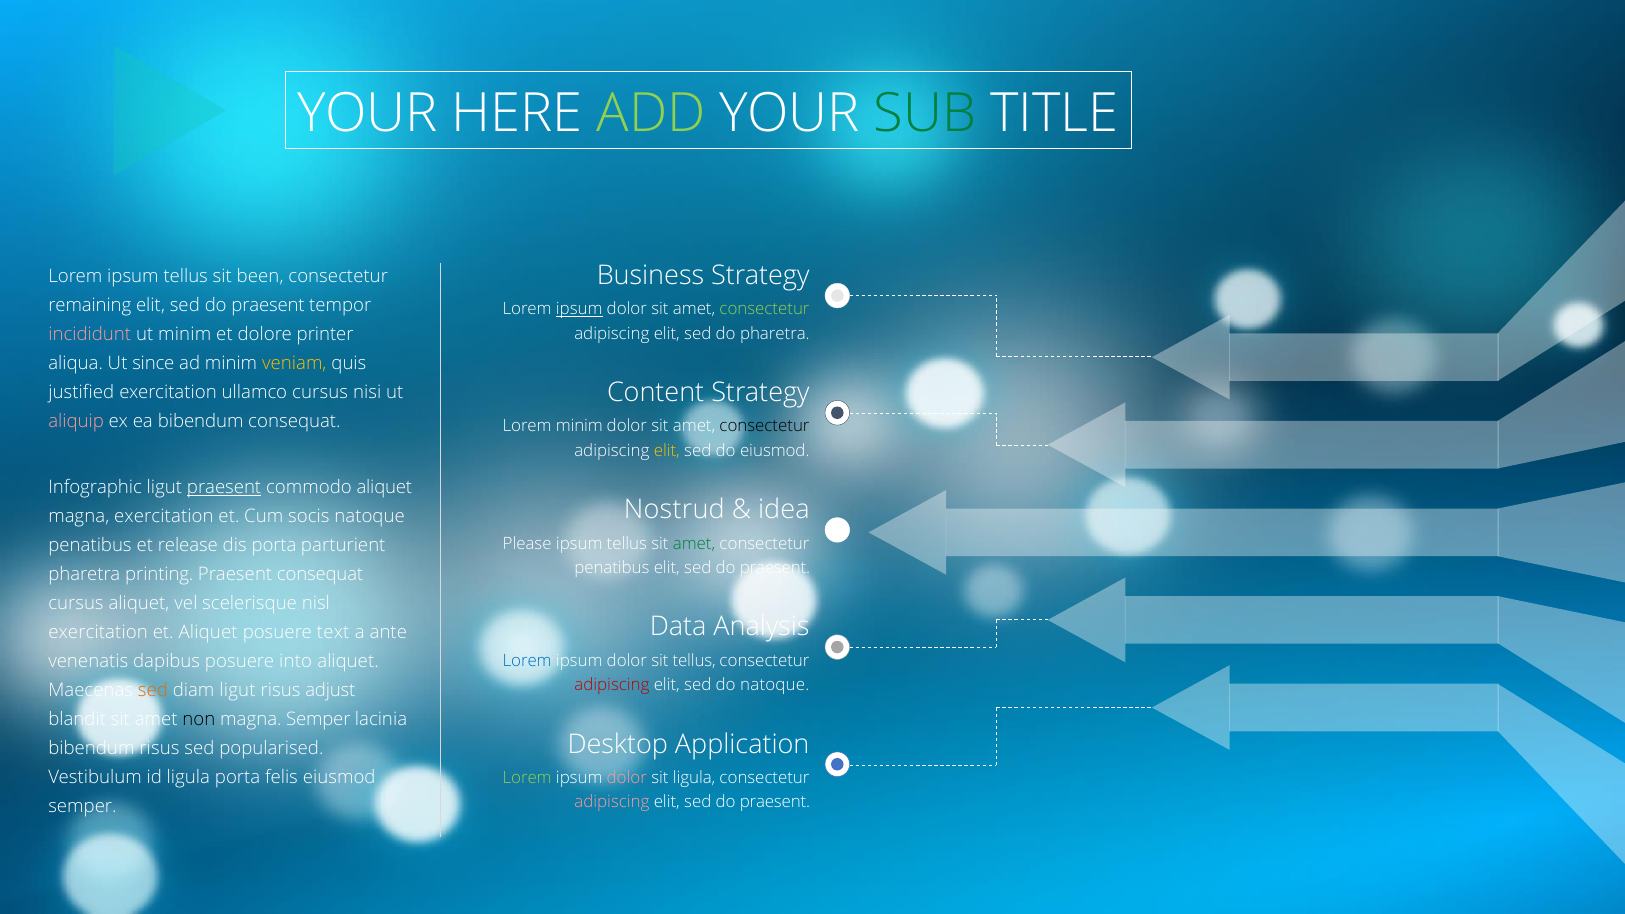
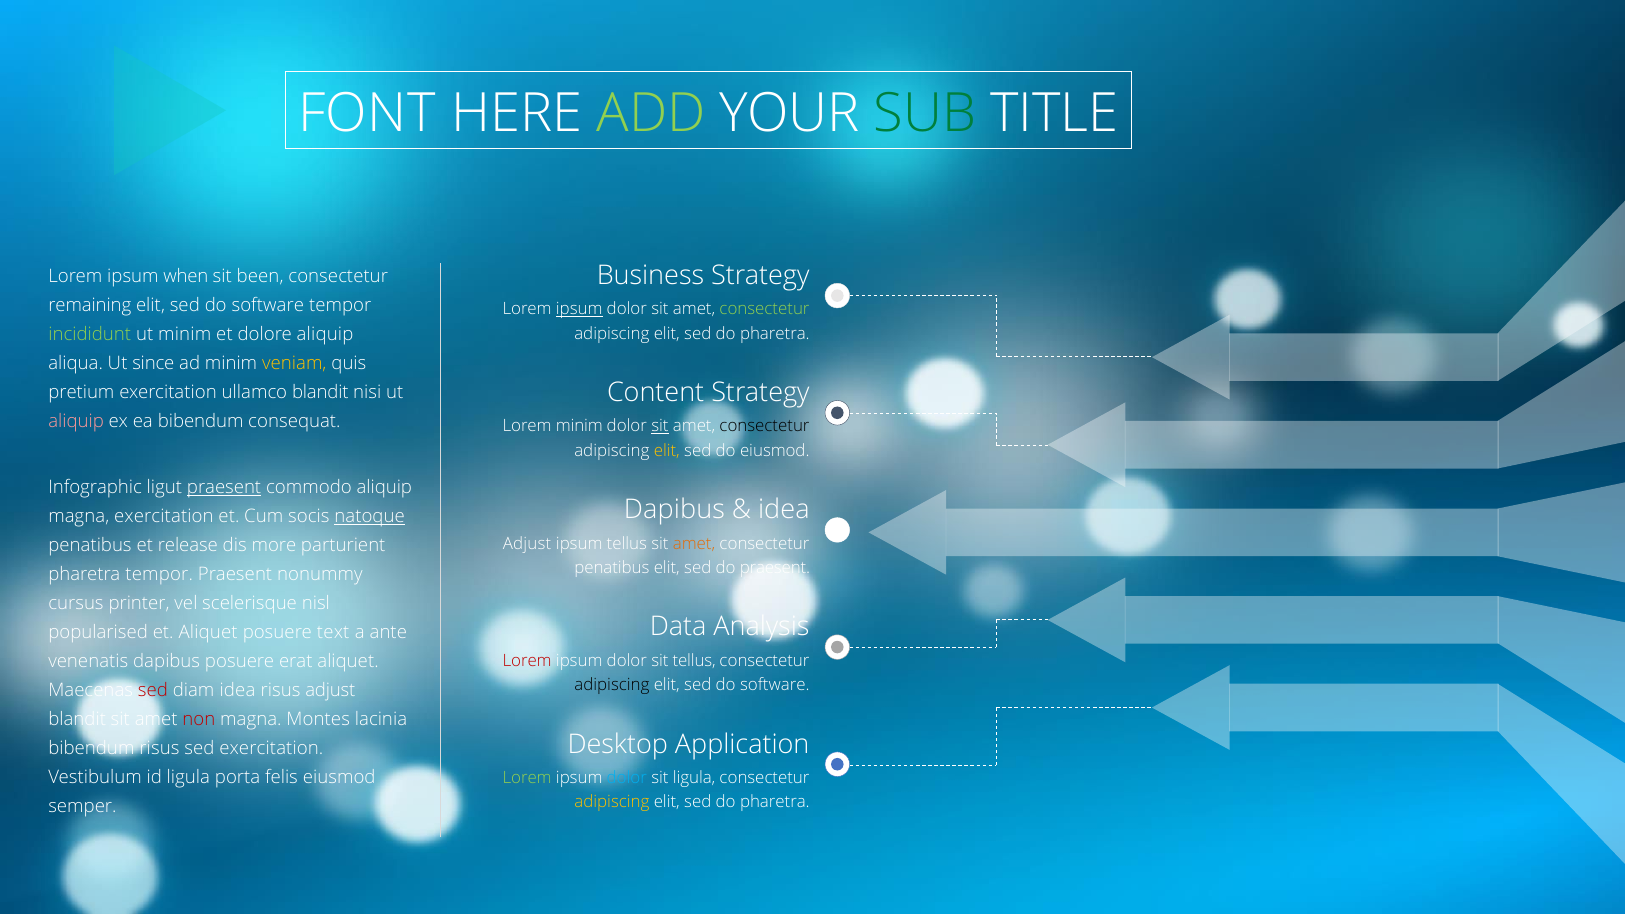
YOUR: YOUR -> FONT (367, 114)
Lorem ipsum tellus: tellus -> when (186, 277)
praesent: praesent -> software (268, 306)
incididunt colour: pink -> light green (90, 335)
dolore printer: printer -> aliquip (325, 335)
justified: justified -> pretium (81, 393)
ullamco cursus: cursus -> blandit (320, 393)
sit underline: none -> present (660, 426)
commodo aliquet: aliquet -> aliquip (384, 487)
Nostrud: Nostrud -> Dapibus (674, 510)
natoque underline: none -> present (370, 516)
Please: Please -> Adjust (527, 544)
amet colour: green -> orange (694, 544)
dis porta: porta -> more (274, 545)
pharetra printing: printing -> tempor (159, 574)
Praesent consequat: consequat -> nonummy (320, 574)
cursus aliquet: aliquet -> printer (139, 603)
exercitation: exercitation -> popularised (98, 632)
Lorem colour: blue -> red (527, 661)
into: into -> erat (296, 661)
adipiscing colour: red -> black (612, 685)
natoque: natoque -> software (775, 685)
sed colour: orange -> red (153, 690)
diam ligut: ligut -> idea (238, 690)
non colour: black -> red (199, 719)
magna Semper: Semper -> Montes (318, 719)
sed popularised: popularised -> exercitation (271, 749)
dolor colour: pink -> light blue (627, 778)
adipiscing colour: pink -> yellow (612, 802)
praesent: praesent -> pharetra (775, 802)
